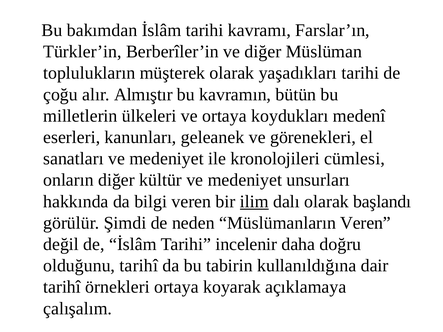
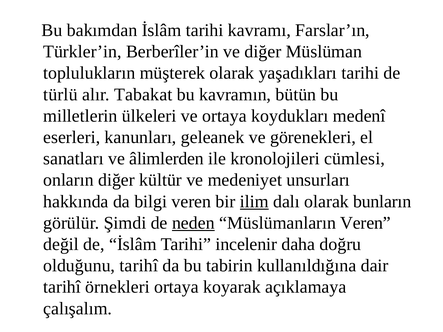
çoğu: çoğu -> türlü (60, 95)
Almıştır: Almıştır -> Tabakat (143, 95)
sanatları ve medeniyet: medeniyet -> âlimlerden (167, 159)
başlandı: başlandı -> bunların (382, 202)
neden underline: none -> present (193, 223)
